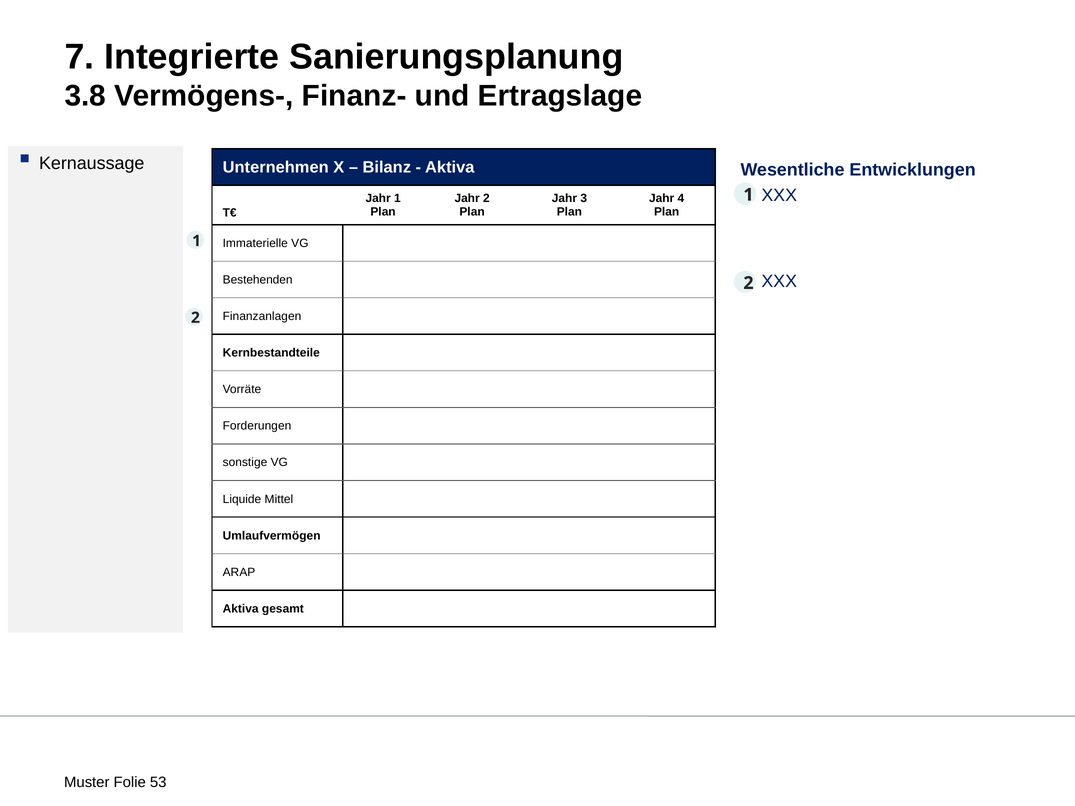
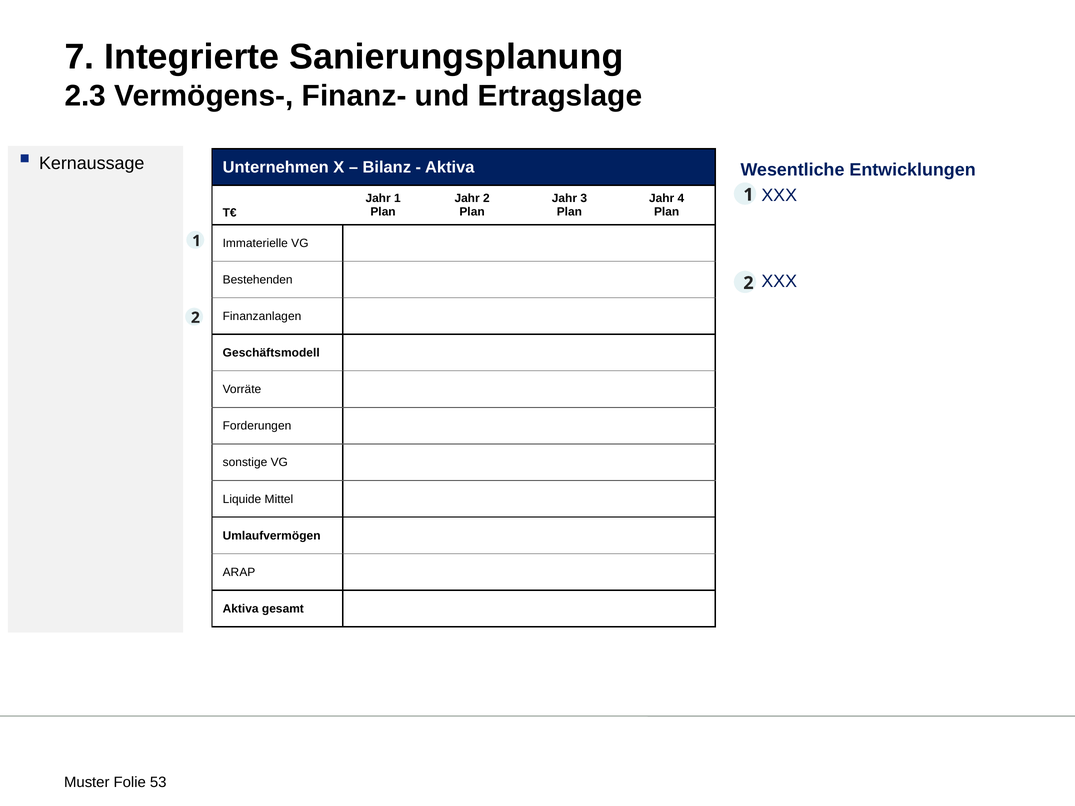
3.8: 3.8 -> 2.3 (85, 96)
Kernbestandteile: Kernbestandteile -> Geschäftsmodell (271, 353)
